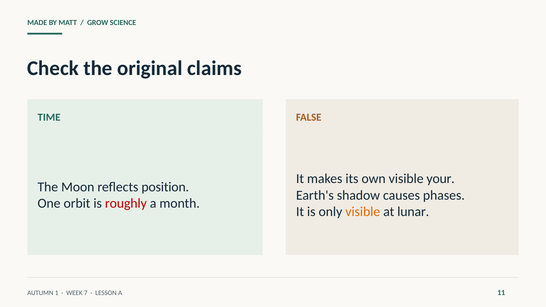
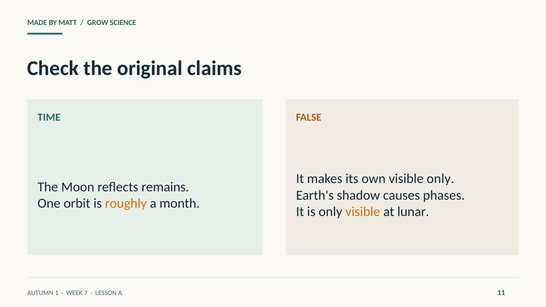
visible your: your -> only (440, 179)
position: position -> remains (165, 187)
roughly colour: red -> orange (126, 203)
